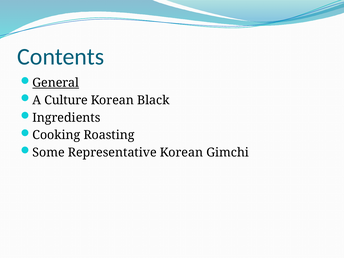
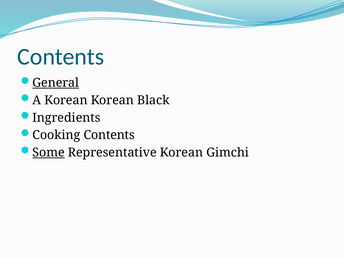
A Culture: Culture -> Korean (66, 100)
Cooking Roasting: Roasting -> Contents (109, 135)
Some underline: none -> present (49, 153)
